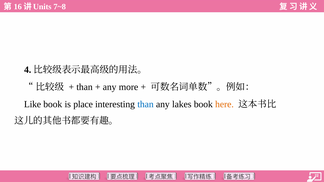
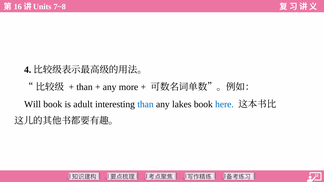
Like: Like -> Will (33, 104)
place: place -> adult (83, 104)
here colour: orange -> blue (224, 104)
